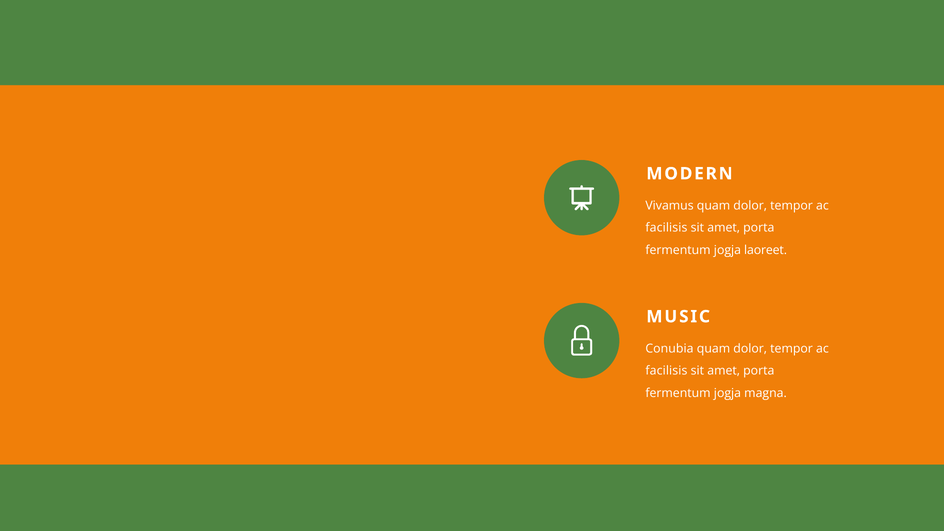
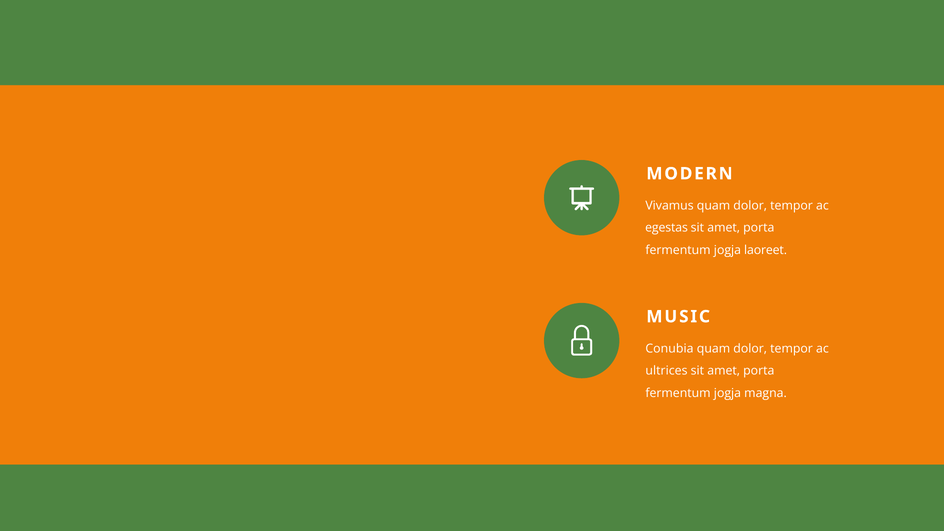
facilisis: facilisis -> egestas (667, 228)
facilisis: facilisis -> ultrices (666, 371)
